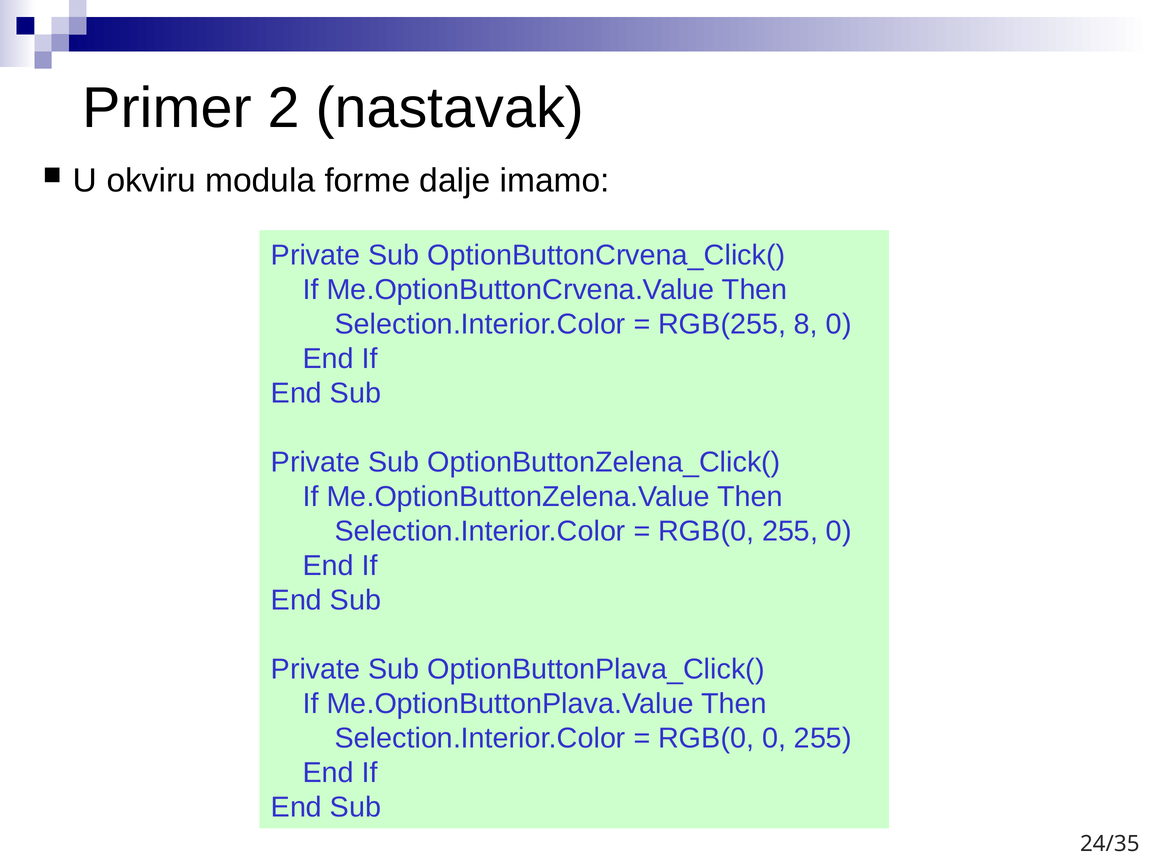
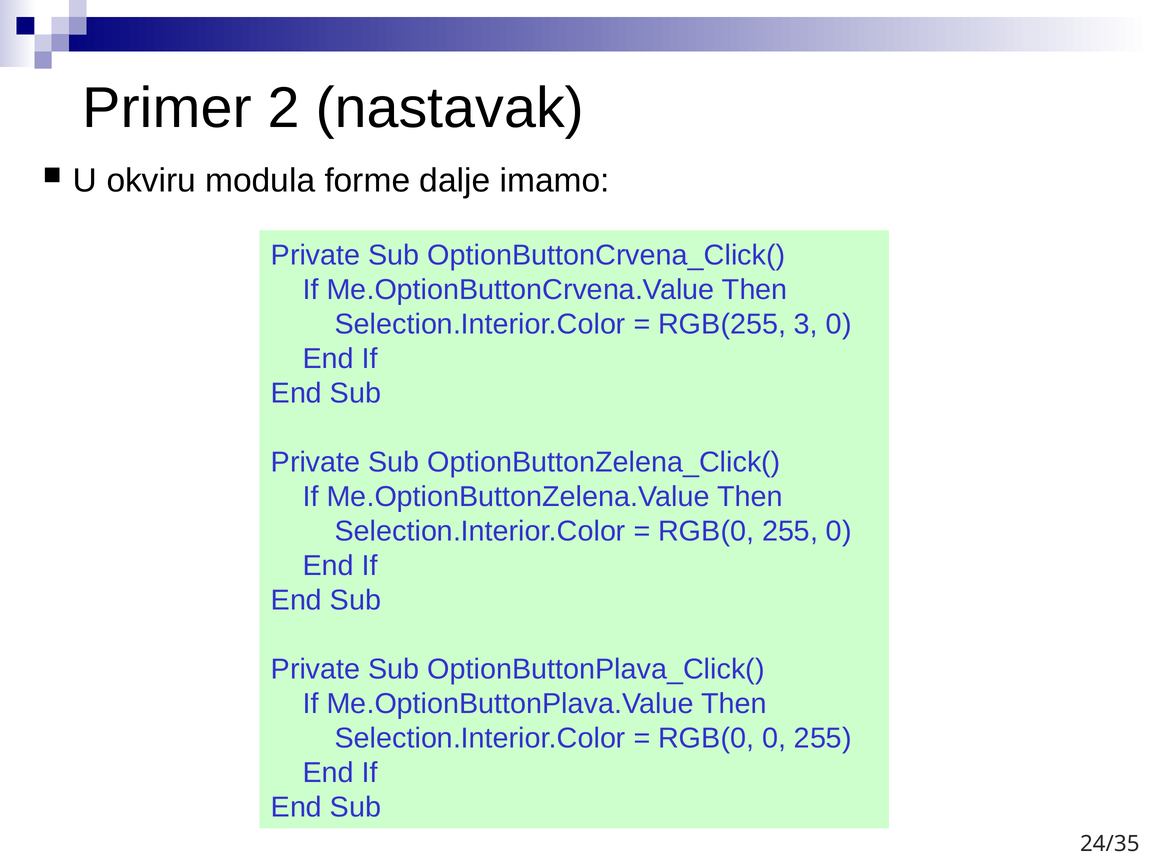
8: 8 -> 3 (806, 324)
